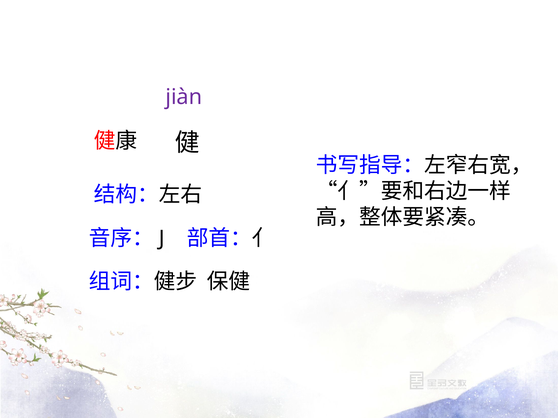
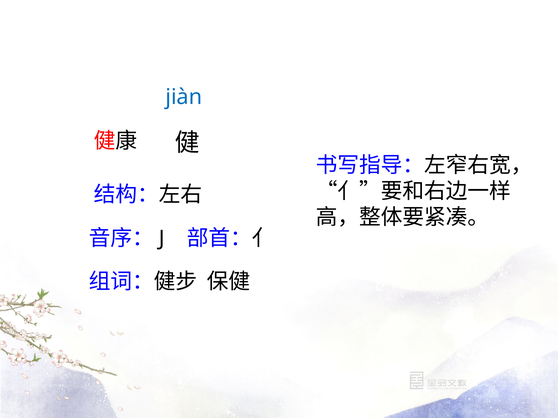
jiàn colour: purple -> blue (184, 97)
